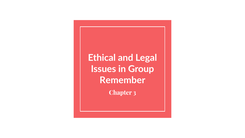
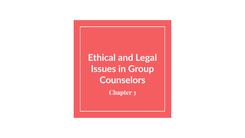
Remember: Remember -> Counselors (123, 80)
